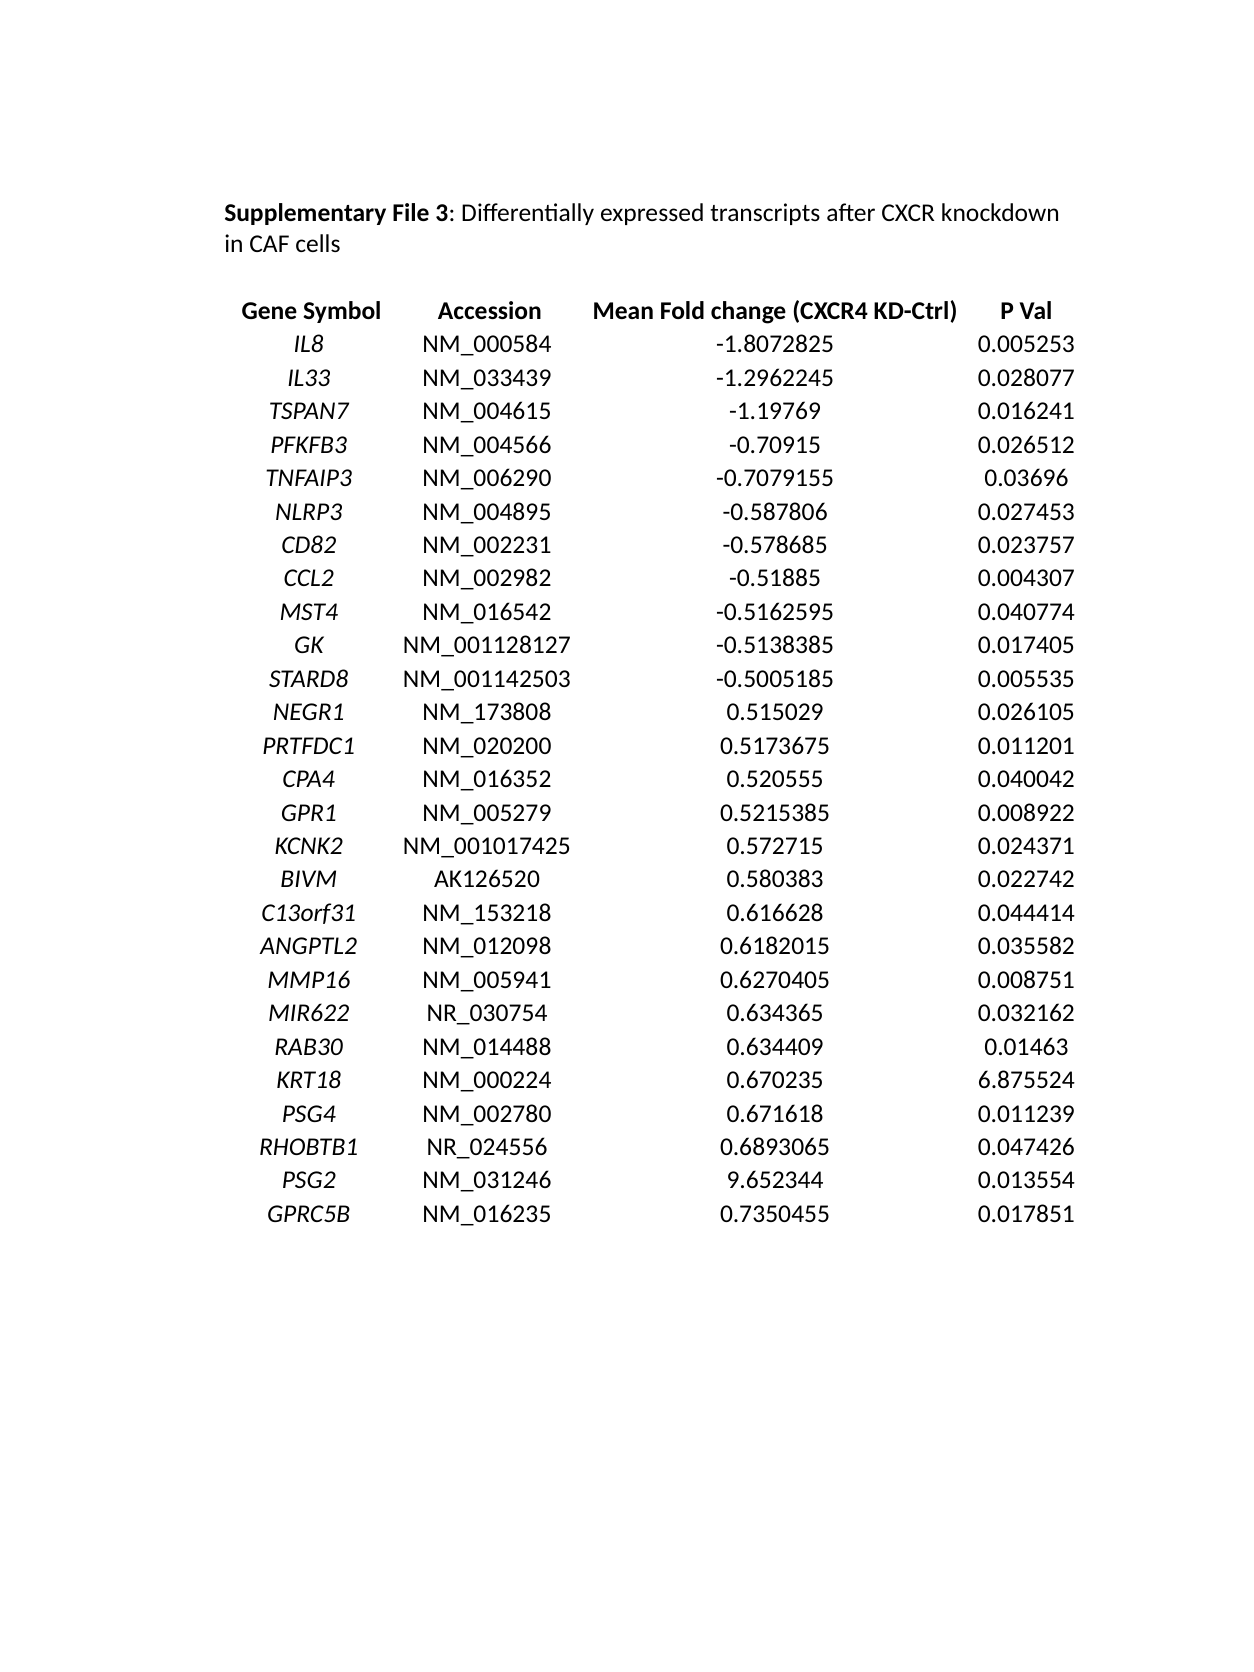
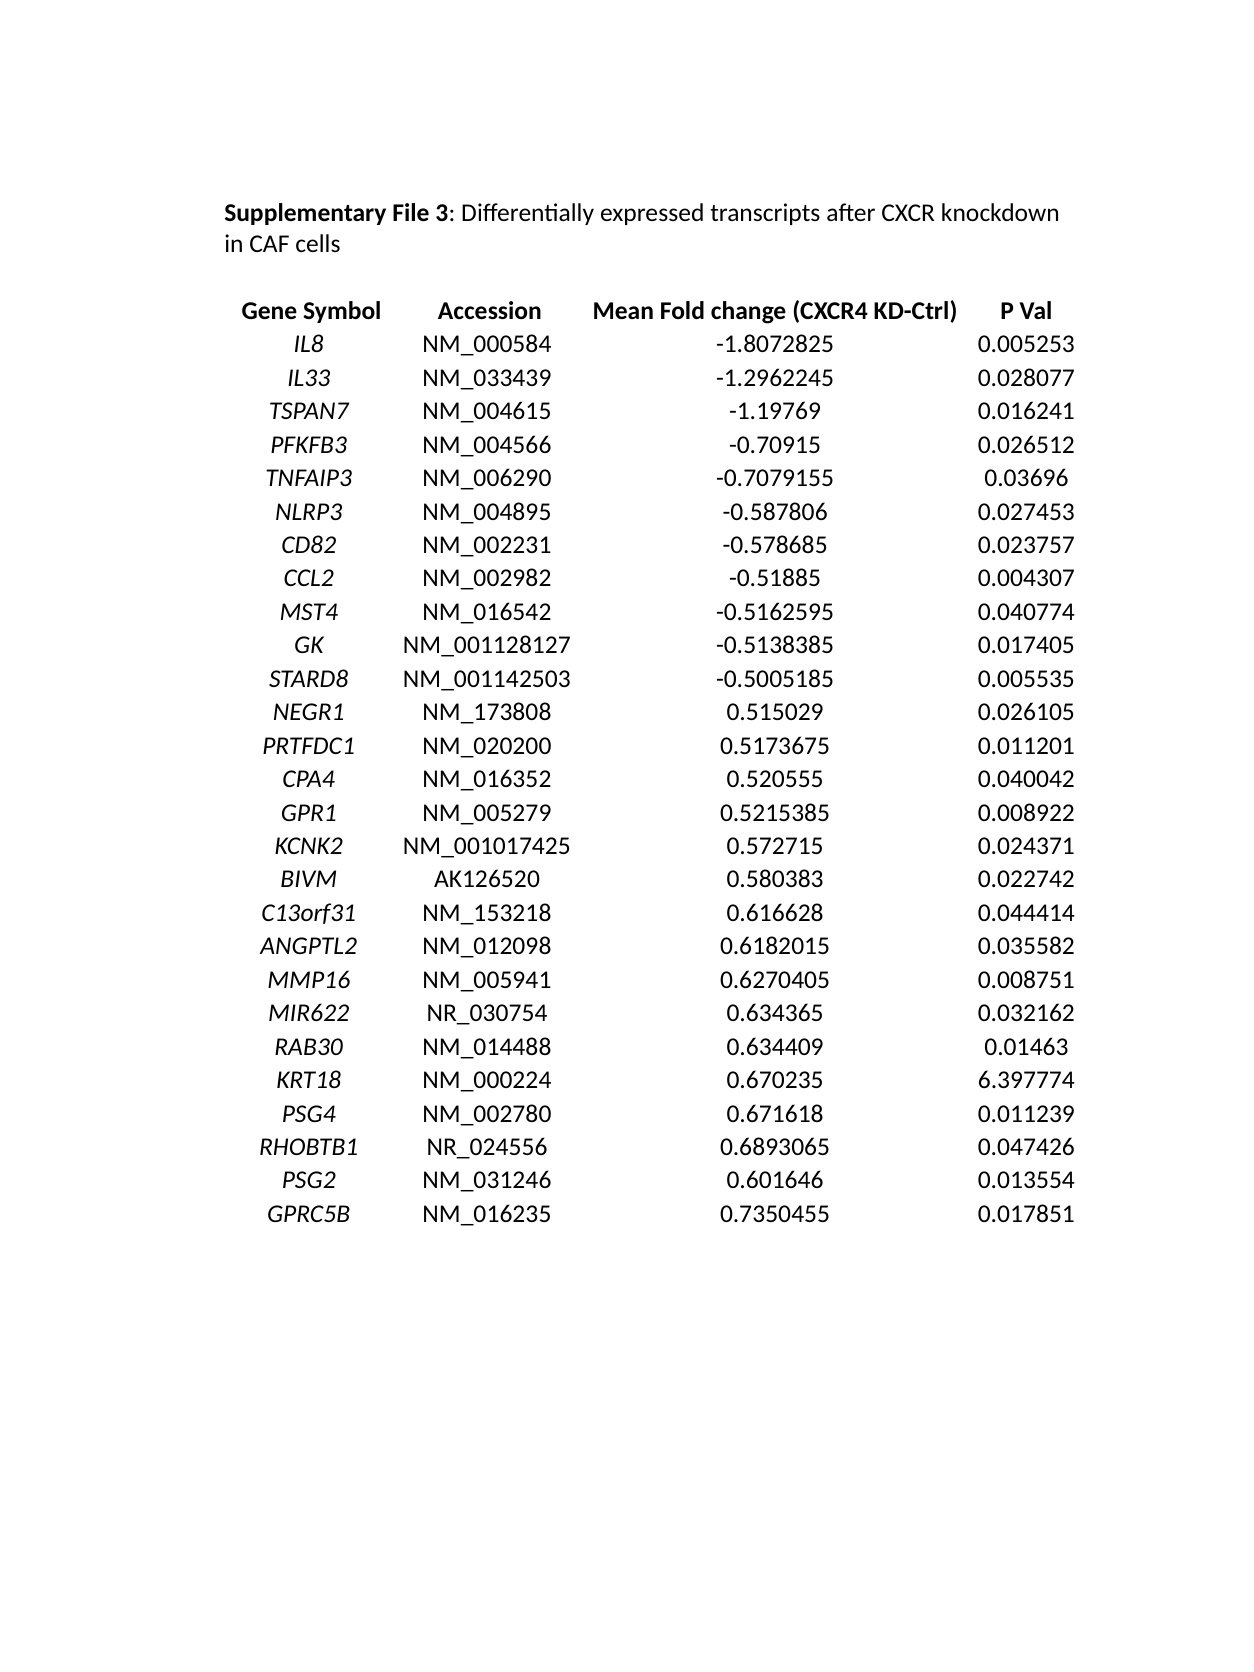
6.875524: 6.875524 -> 6.397774 (1026, 1080)
9.652344: 9.652344 -> 0.601646 (775, 1180)
